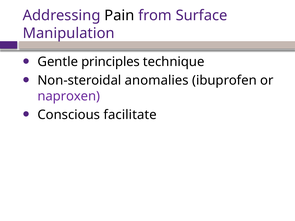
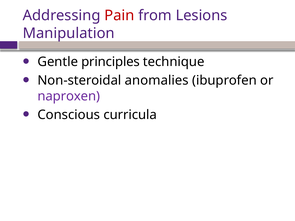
Pain colour: black -> red (119, 16)
Surface: Surface -> Lesions (202, 16)
facilitate: facilitate -> curricula (130, 115)
